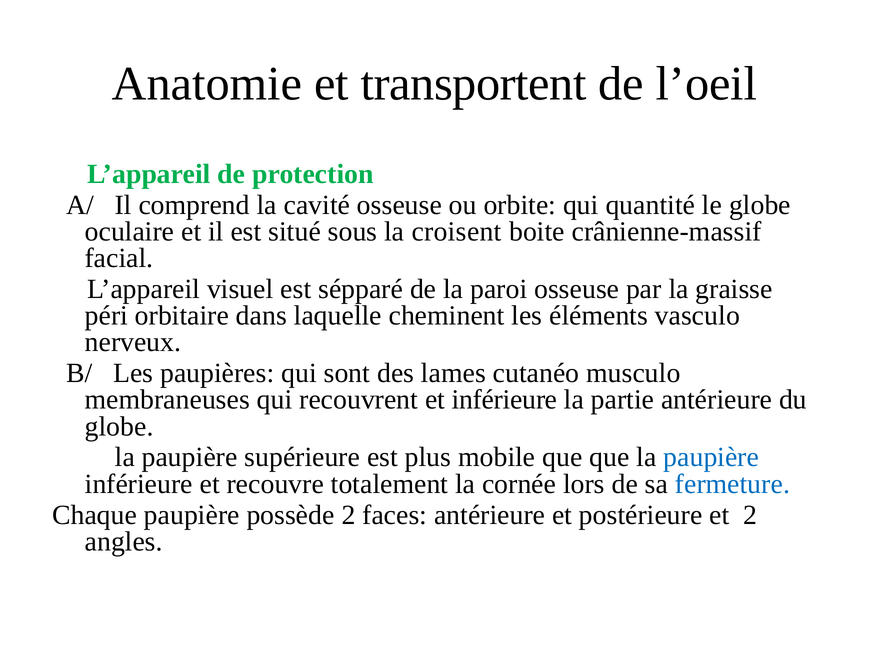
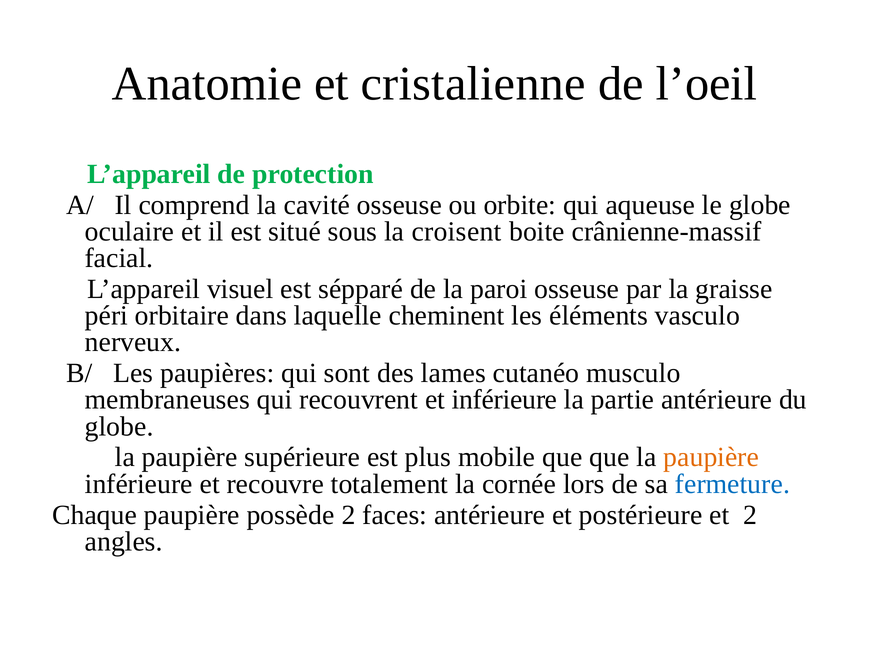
transportent: transportent -> cristalienne (473, 84)
quantité: quantité -> aqueuse (650, 205)
paupière colour: blue -> orange (711, 458)
